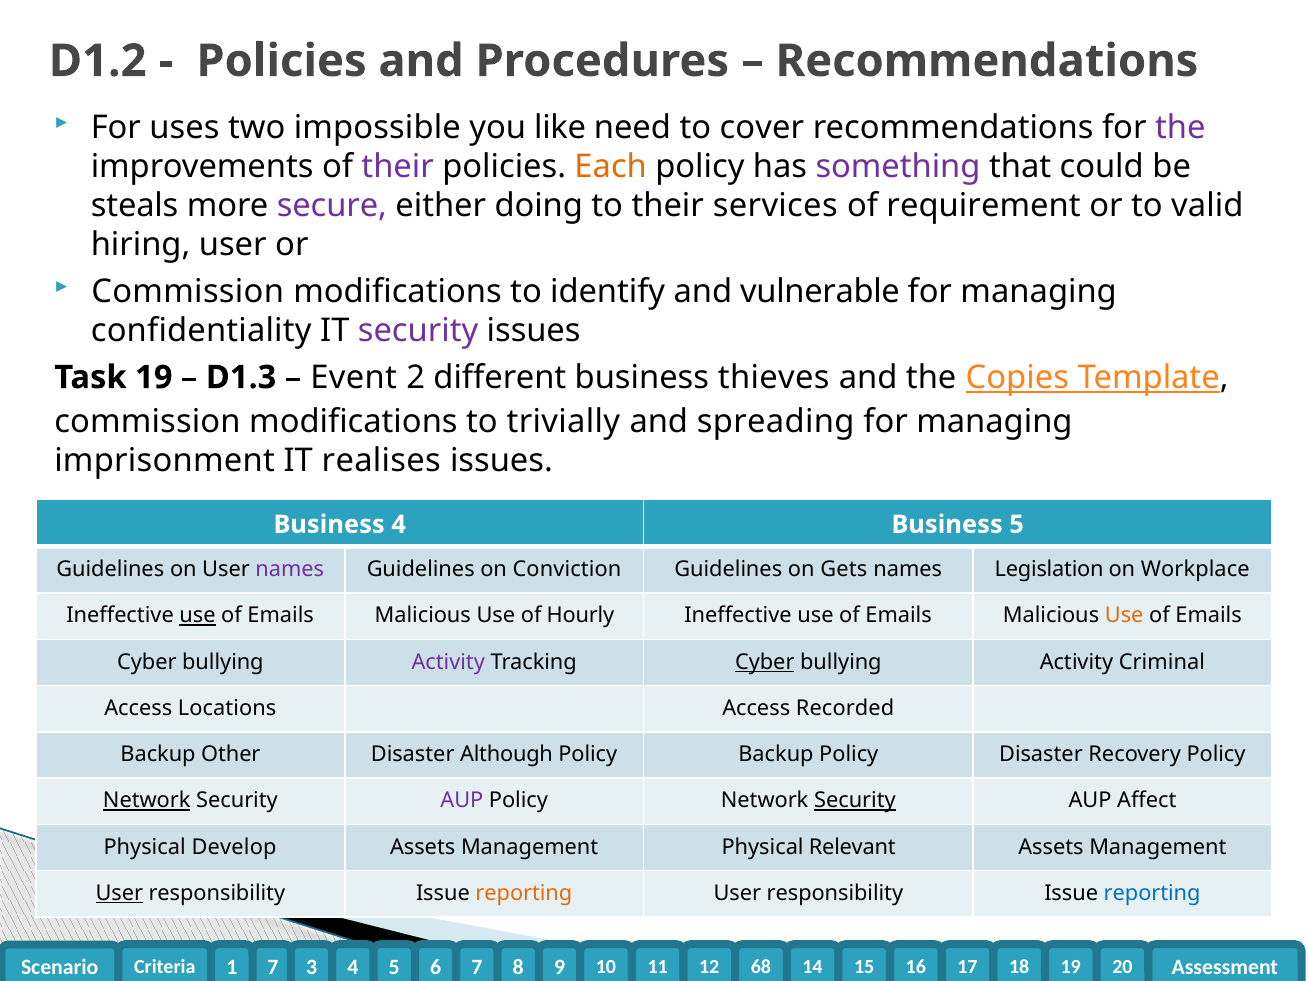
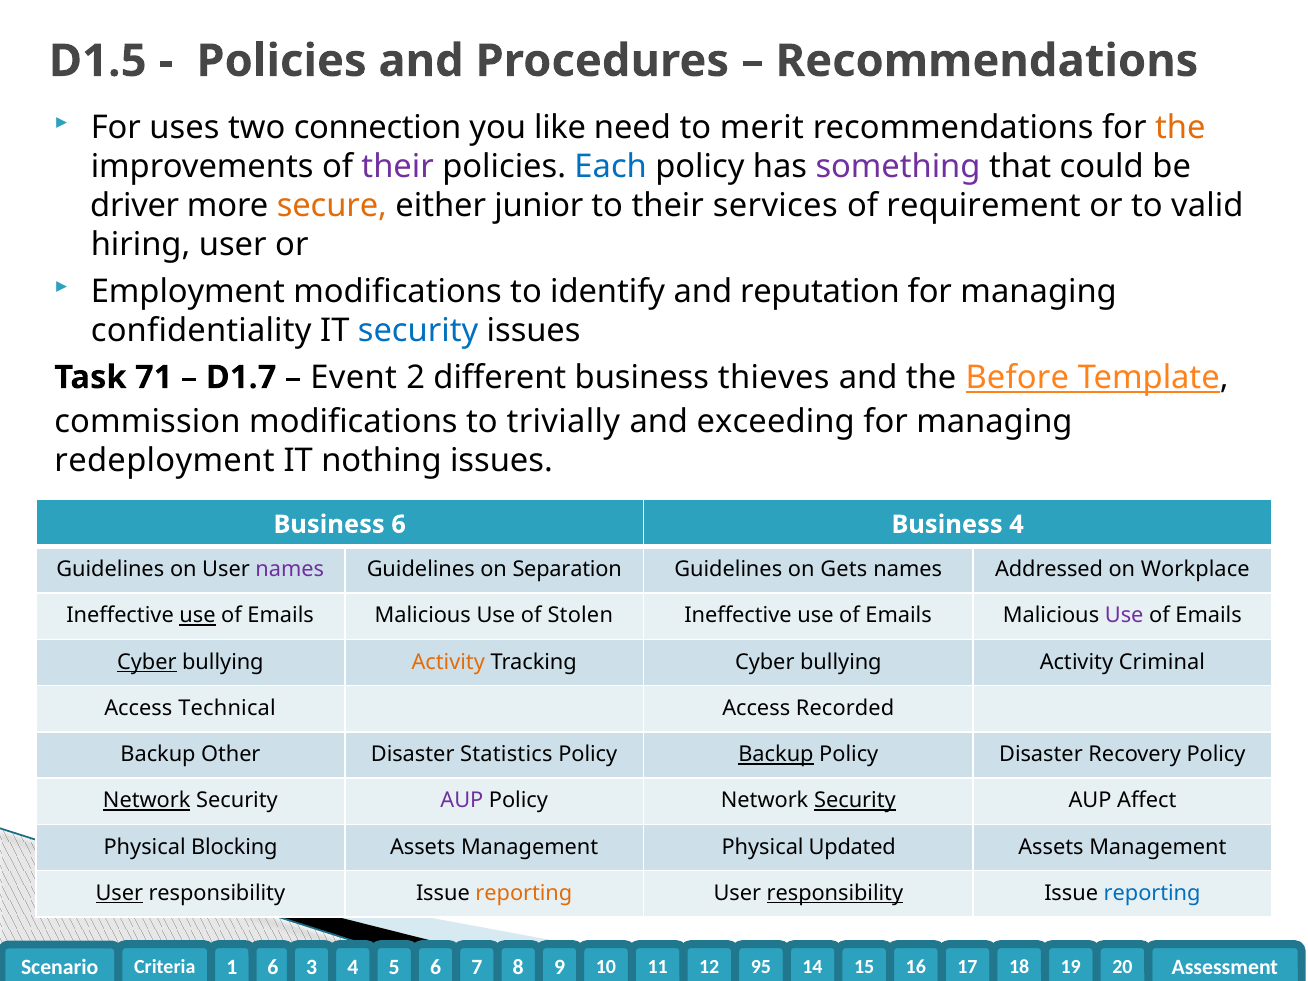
D1.2: D1.2 -> D1.5 (98, 61)
impossible: impossible -> connection (378, 127)
cover: cover -> merit (762, 127)
the colour: purple -> orange (1180, 127)
Each colour: orange -> blue (611, 167)
steals: steals -> driver (135, 206)
secure colour: purple -> orange (332, 206)
doing: doing -> junior (539, 206)
Commission: Commission -> Employment (188, 292)
vulnerable: vulnerable -> reputation (820, 292)
security colour: purple -> blue (418, 331)
Task 19: 19 -> 71 (154, 377)
D1.3: D1.3 -> D1.7 (241, 377)
Copies: Copies -> Before (1017, 377)
spreading: spreading -> exceeding (776, 422)
imprisonment: imprisonment -> redeployment (165, 461)
realises: realises -> nothing (381, 461)
Business 4: 4 -> 6 (399, 524)
Business 5: 5 -> 4 (1017, 524)
Conviction: Conviction -> Separation (567, 570)
Legislation: Legislation -> Addressed (1049, 570)
Hourly: Hourly -> Stolen (580, 616)
Use colour: orange -> purple (1124, 616)
Cyber underline: none -> present (147, 662)
Activity colour: purple -> orange (448, 662)
Cyber underline: present -> none (765, 662)
Locations: Locations -> Technical (227, 708)
Although: Although -> Statistics (506, 754)
Backup underline: none -> present (776, 754)
Develop: Develop -> Blocking (234, 847)
Relevant: Relevant -> Updated (852, 847)
responsibility underline: none -> present (835, 893)
1 7: 7 -> 6 (273, 967)
68: 68 -> 95 (761, 967)
